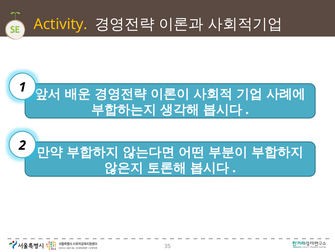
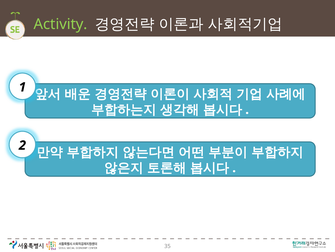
Activity colour: yellow -> light green (61, 24)
